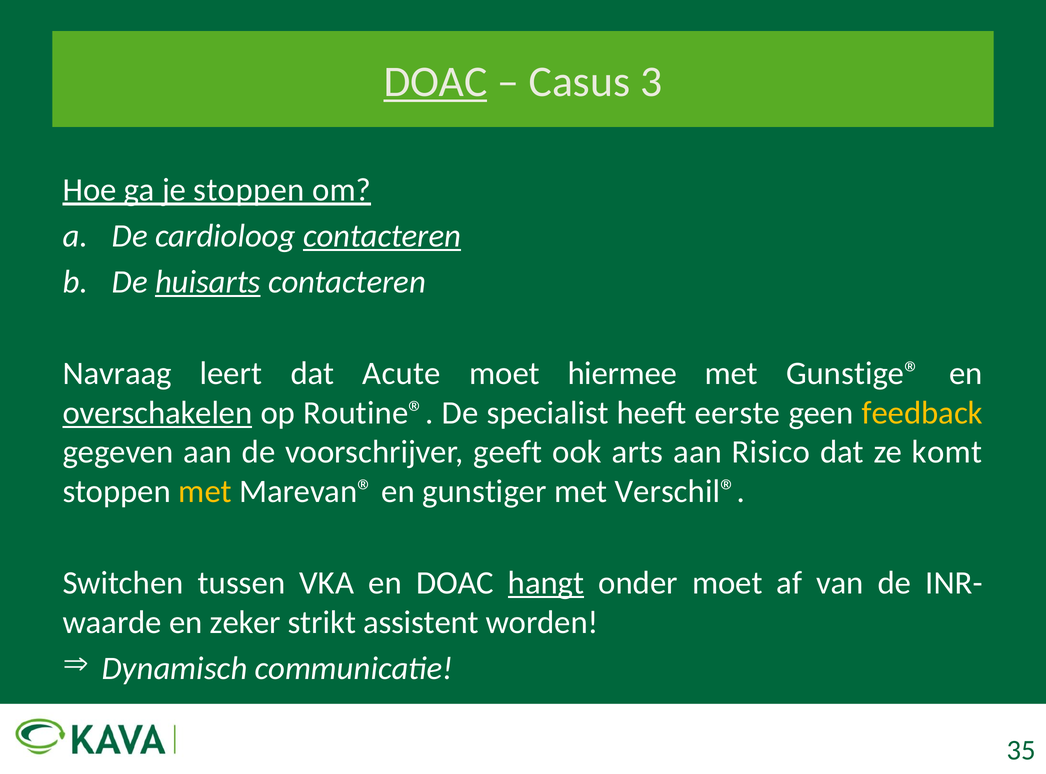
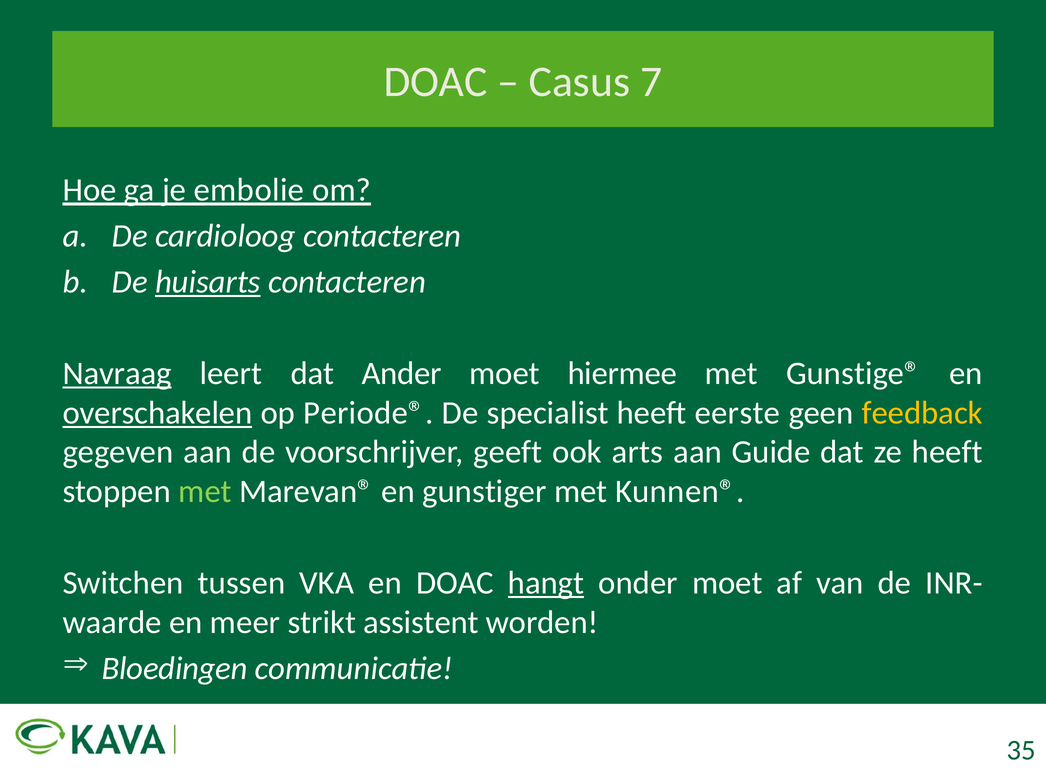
DOAC underline: present -> none (435, 82)
3: 3 -> 7 (651, 82)
je stoppen: stoppen -> embolie (249, 190)
contacteren underline: present -> none (382, 236)
Navraag underline: none -> present (117, 374)
Acute: Acute -> Ander (402, 374)
Routine®: Routine® -> Periode® (368, 413)
Risico: Risico -> Guide (771, 453)
ze komt: komt -> heeft (947, 453)
met colour: yellow -> light green (205, 492)
Verschil®: Verschil® -> Kunnen® (680, 492)
zeker: zeker -> meer (245, 623)
Dynamisch: Dynamisch -> Bloedingen (175, 669)
